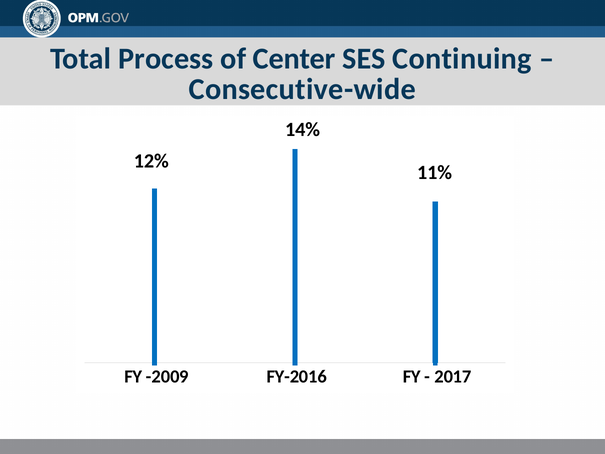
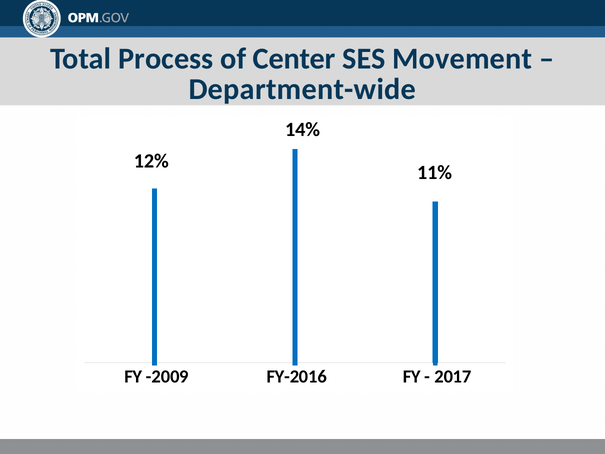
Continuing: Continuing -> Movement (462, 59)
Consecutive-wide: Consecutive-wide -> Department-wide (302, 89)
